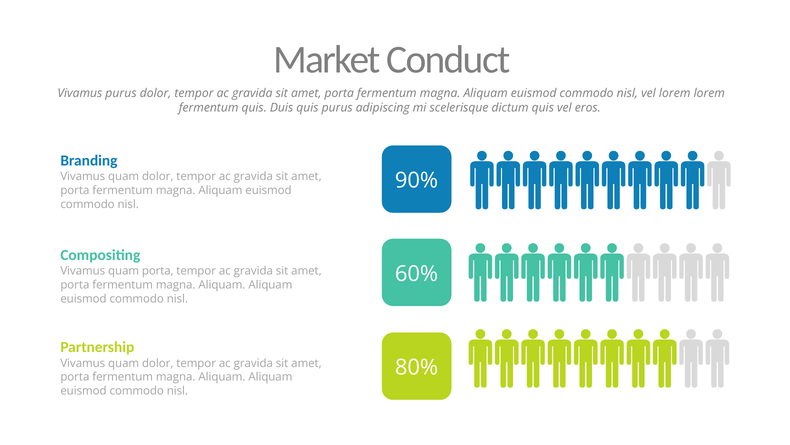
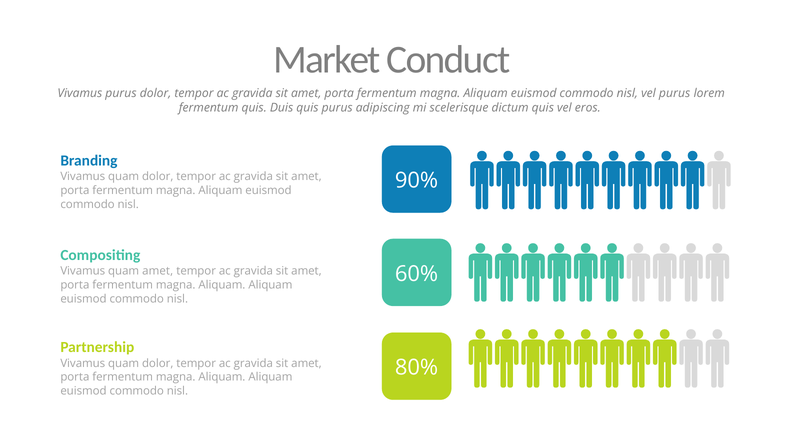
vel lorem: lorem -> purus (675, 93)
quam porta: porta -> amet (158, 271)
